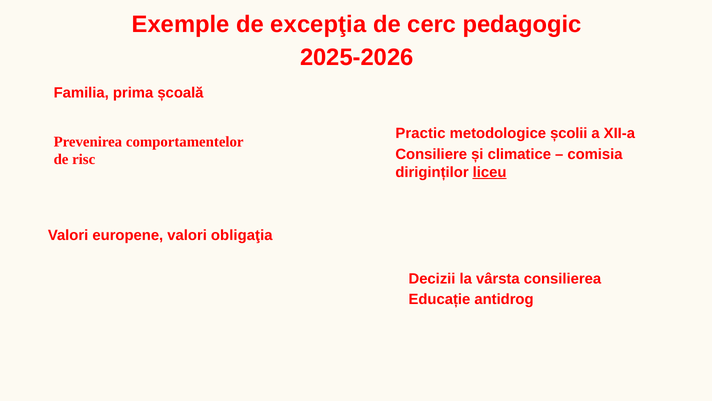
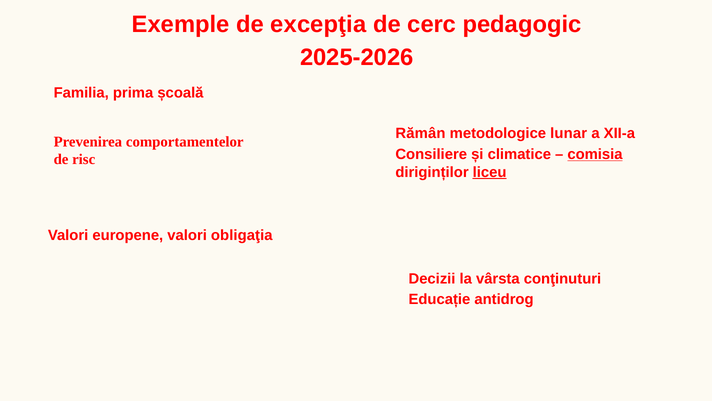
Practic: Practic -> Rămân (420, 133)
școlii: școlii -> lunar (569, 133)
comisia underline: none -> present (595, 154)
consilierea: consilierea -> conţinuturi (562, 278)
